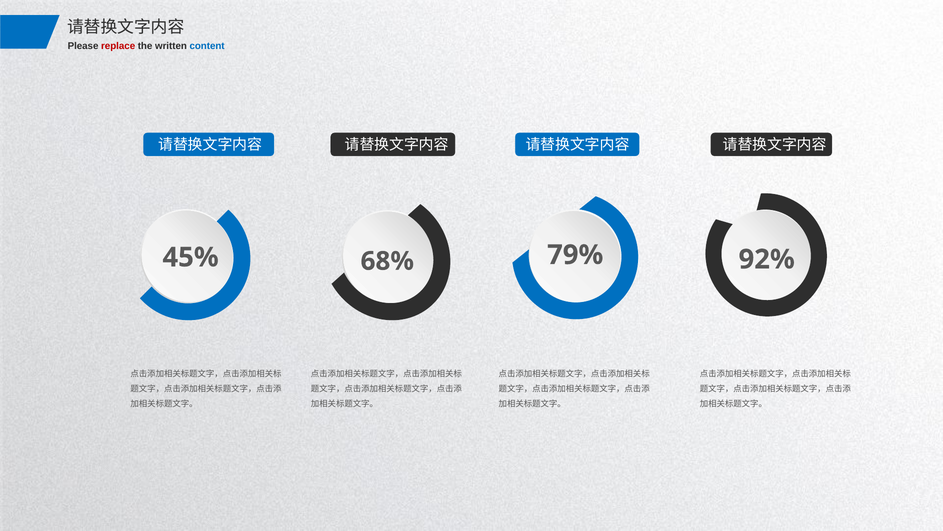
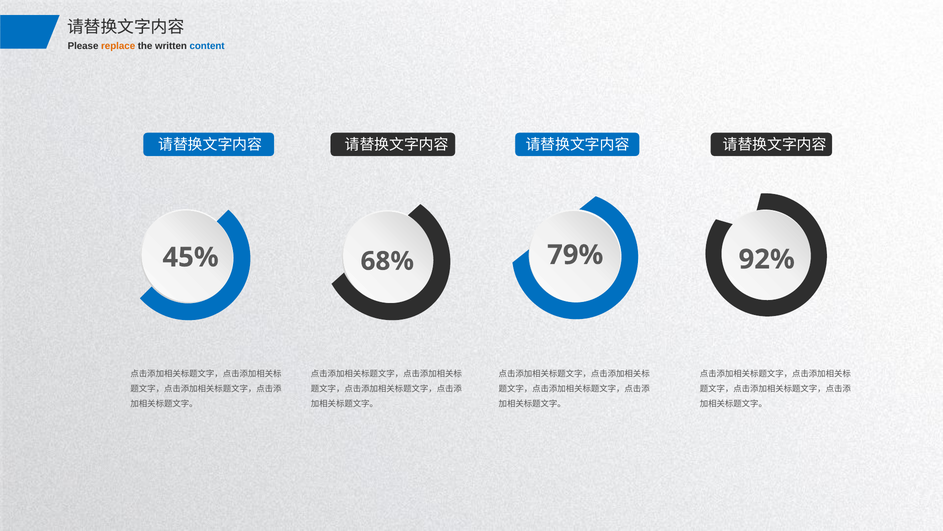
replace colour: red -> orange (118, 46)
